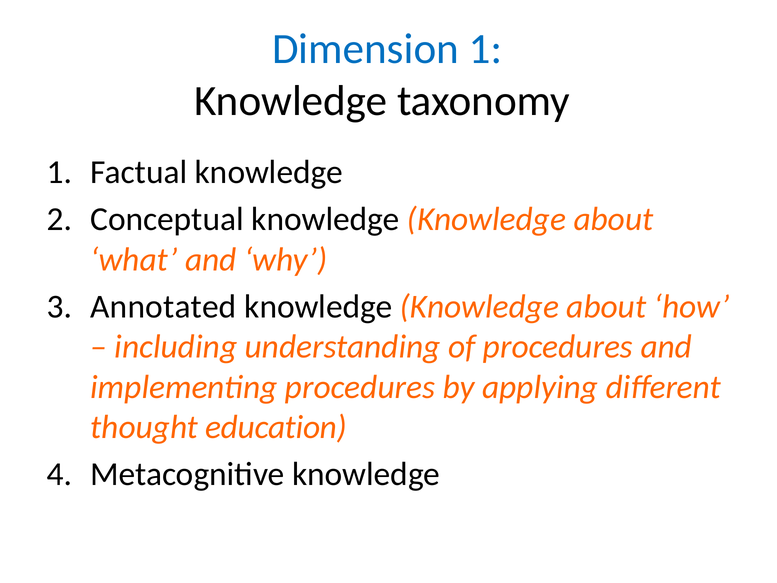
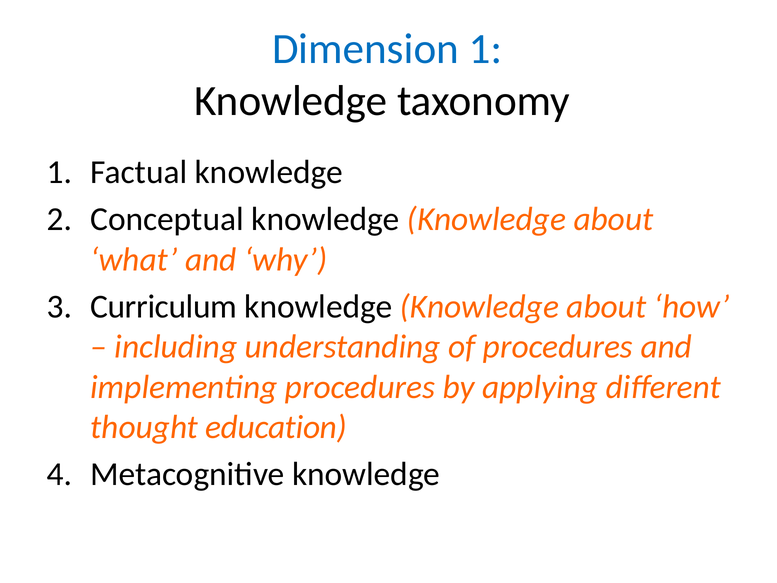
Annotated: Annotated -> Curriculum (164, 306)
